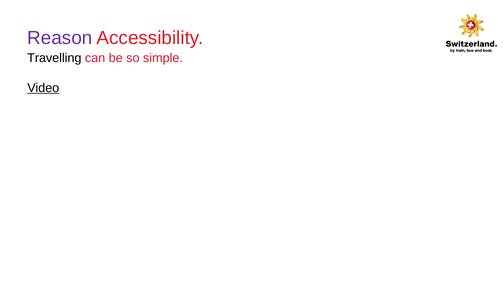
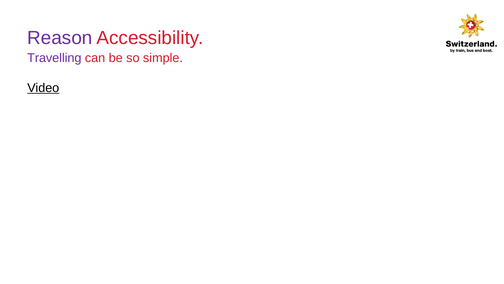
Travelling colour: black -> purple (54, 58)
